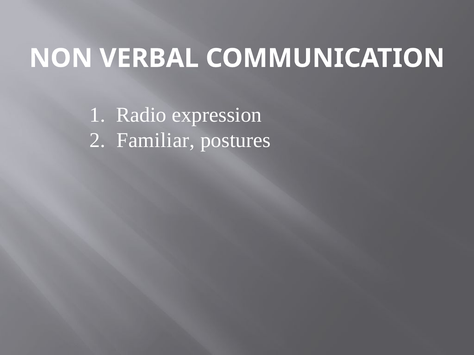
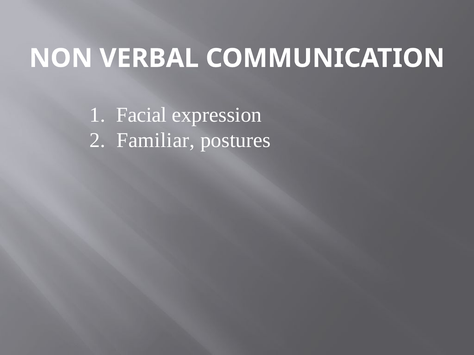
Radio: Radio -> Facial (141, 115)
